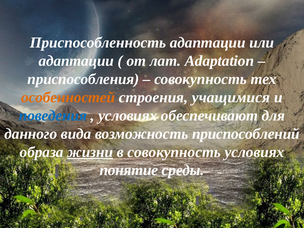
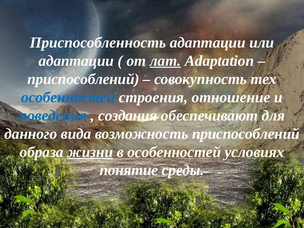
лат underline: none -> present (165, 61)
приспособления: приспособления -> приспособлений (83, 79)
особенностей colour: orange -> blue (68, 97)
учащимися: учащимися -> отношение (231, 97)
условиях: условиях -> создания (128, 116)
в совокупность: совокупность -> особенностей (174, 152)
